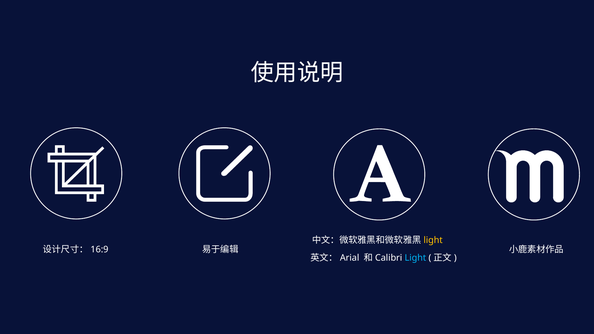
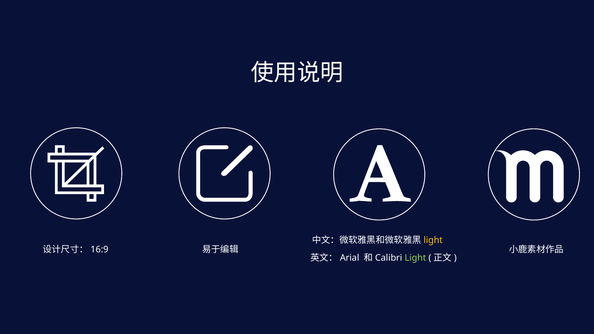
Light colour: light blue -> light green (415, 258)
